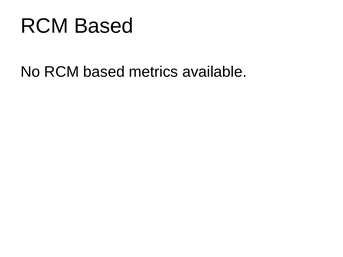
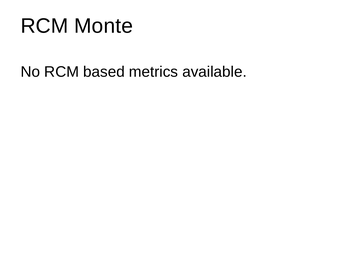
Based: Based -> Monte (104, 26)
